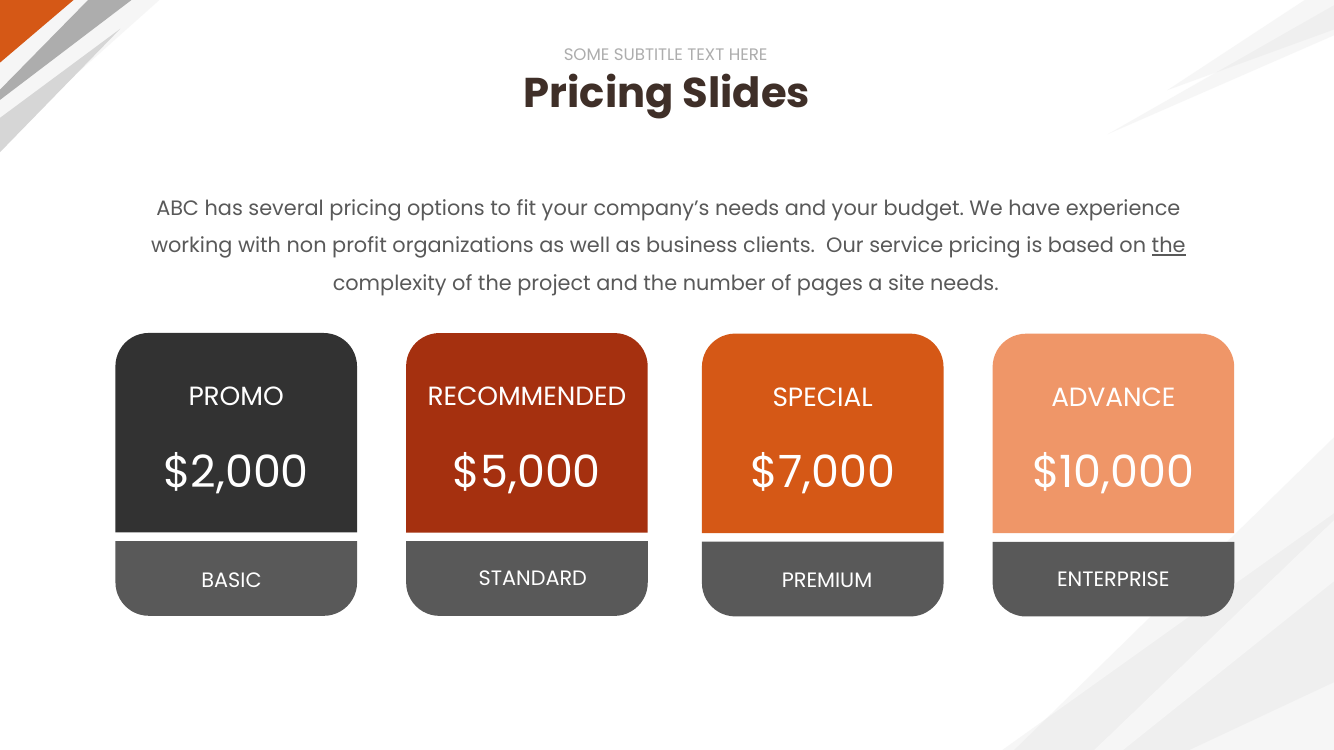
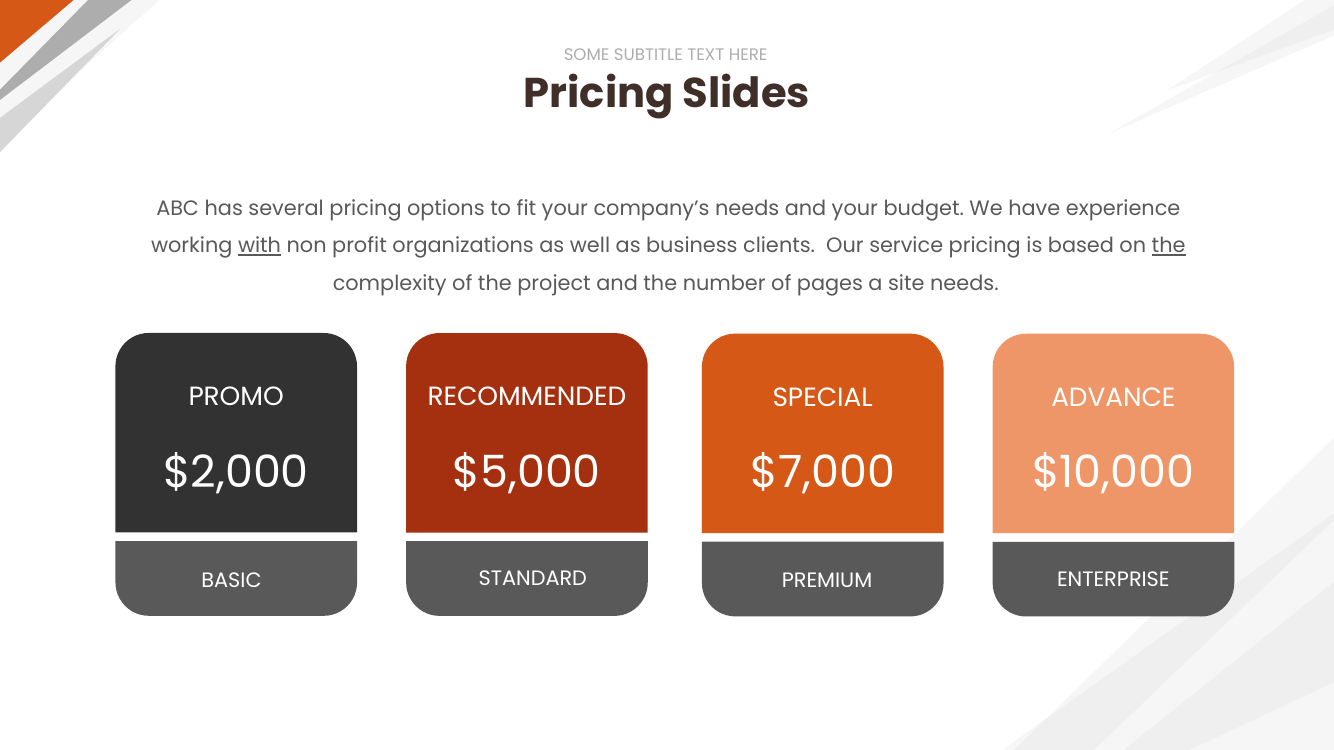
with underline: none -> present (260, 246)
